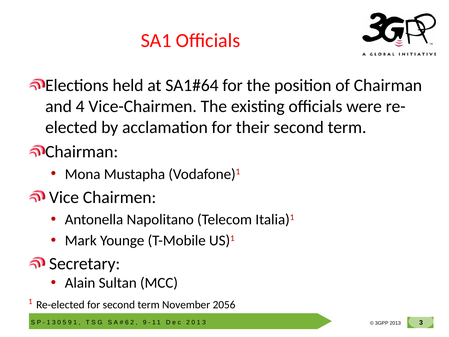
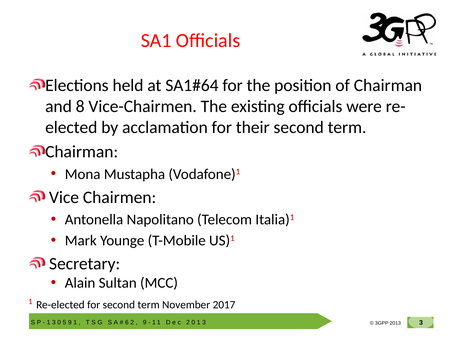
4: 4 -> 8 (80, 106)
2056: 2056 -> 2017 (224, 304)
